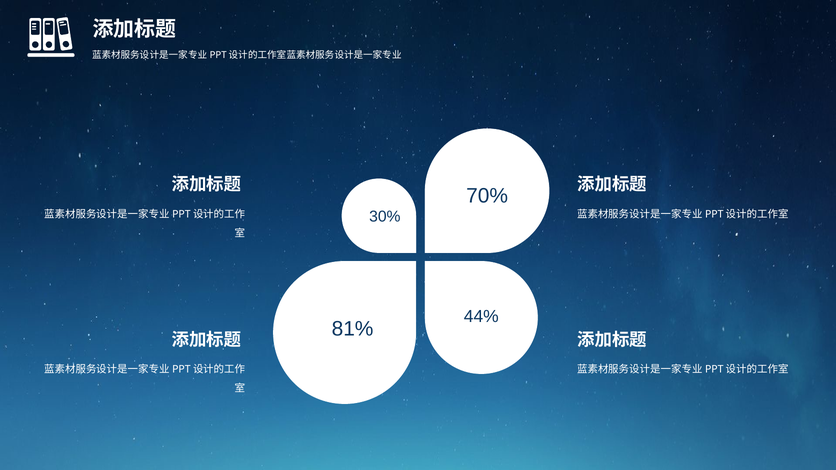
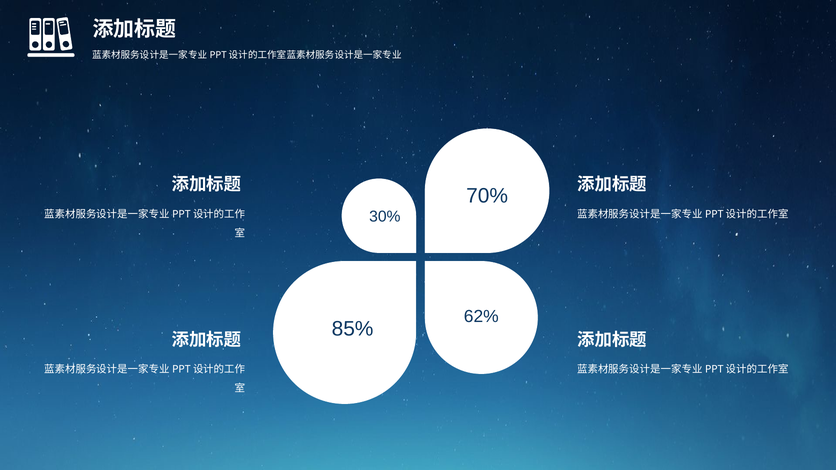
44%: 44% -> 62% (481, 317)
81%: 81% -> 85% (353, 329)
